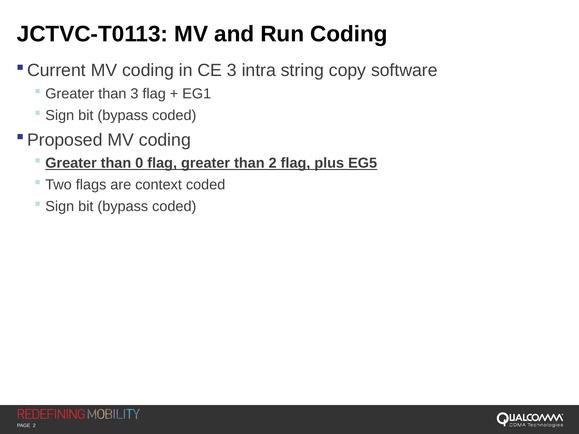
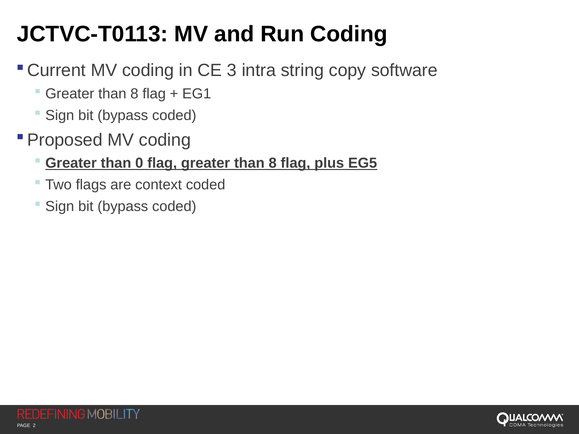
3: 3 -> 8 (134, 94)
flag greater than 2: 2 -> 8 (273, 163)
